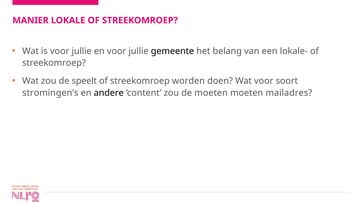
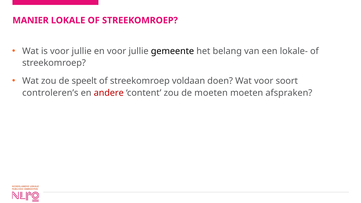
worden: worden -> voldaan (189, 81)
stromingen’s: stromingen’s -> controleren’s (50, 93)
andere colour: black -> red (109, 93)
mailadres: mailadres -> afspraken (289, 93)
